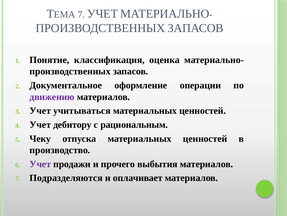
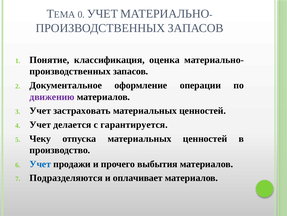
7: 7 -> 0 (81, 15)
учитываться: учитываться -> застраховать (82, 110)
дебитору: дебитору -> делается (72, 124)
рациональным: рациональным -> гарантируется (134, 124)
Учет colour: purple -> blue (40, 164)
